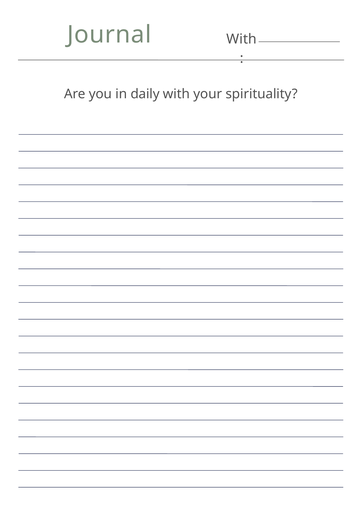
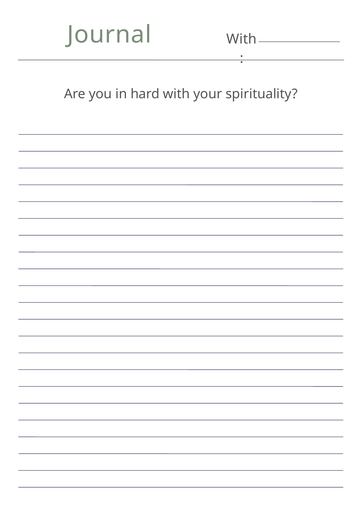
daily: daily -> hard (145, 94)
